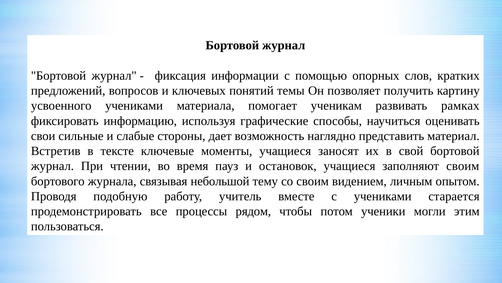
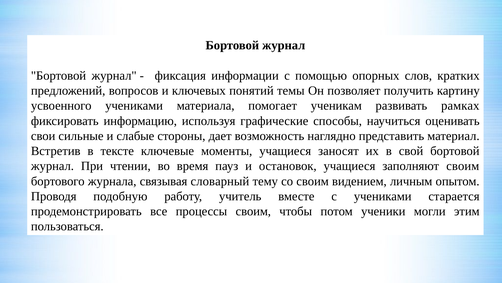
небольшой: небольшой -> словарный (220, 181)
процессы рядом: рядом -> своим (253, 211)
